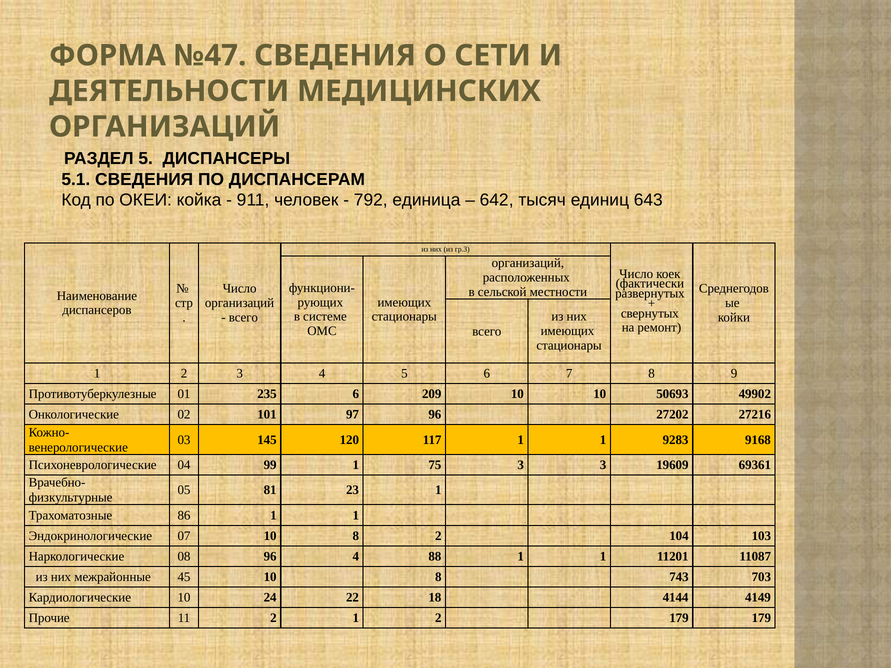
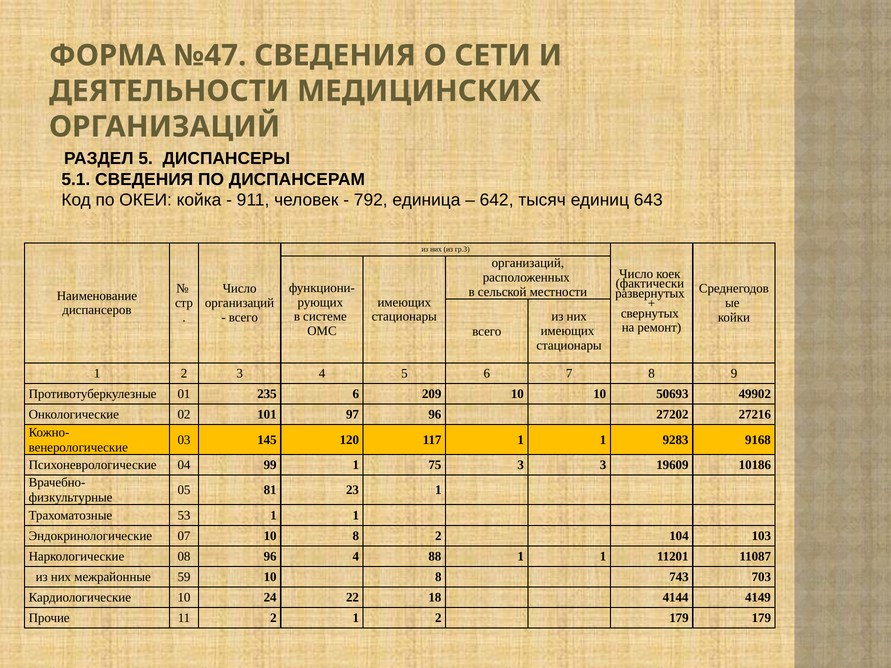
69361: 69361 -> 10186 (755, 465)
86: 86 -> 53 (184, 515)
45: 45 -> 59 (184, 577)
